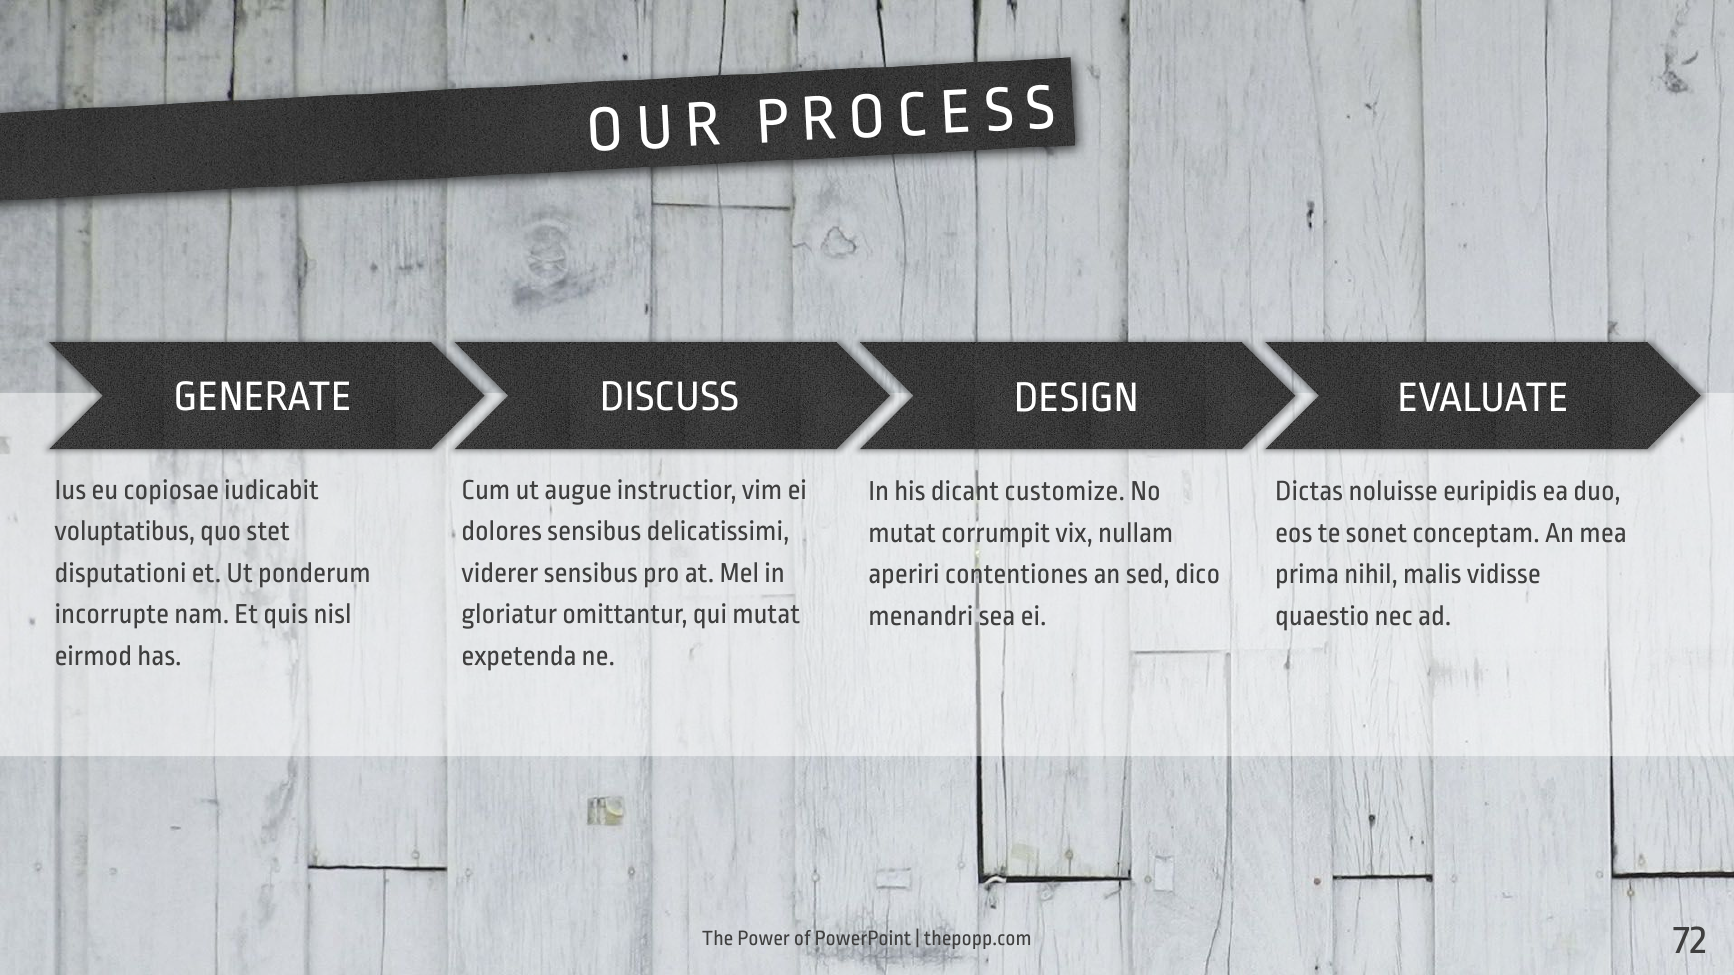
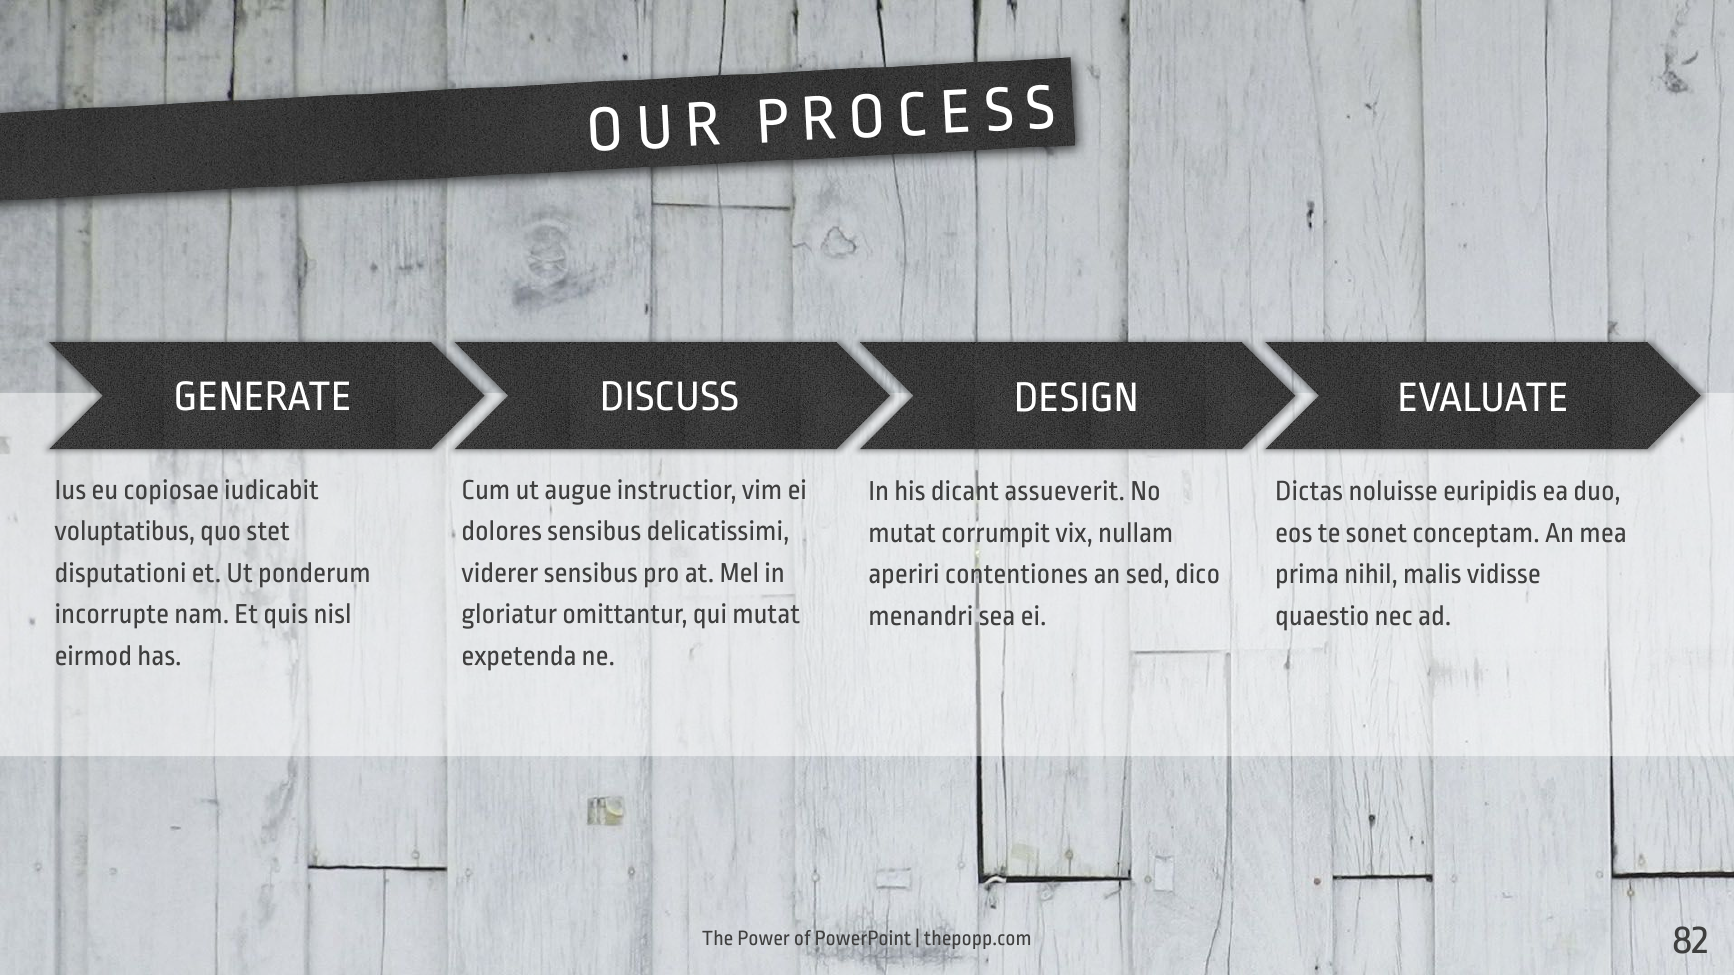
customize: customize -> assueverit (1065, 491)
72: 72 -> 82 (1691, 940)
